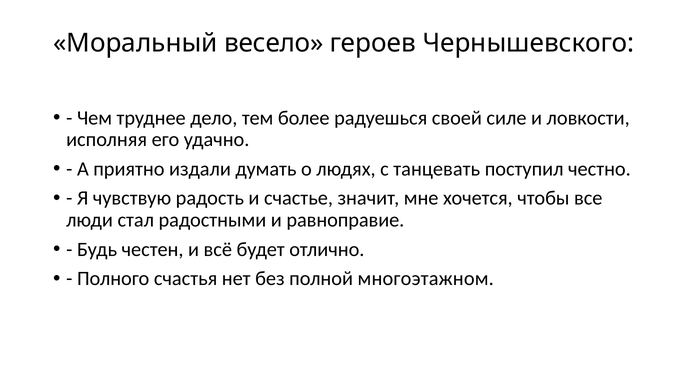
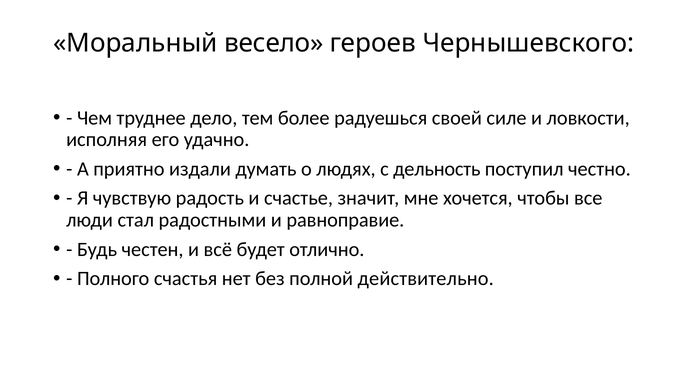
танцевать: танцевать -> дельность (437, 169)
многоэтажном: многоэтажном -> действительно (426, 279)
